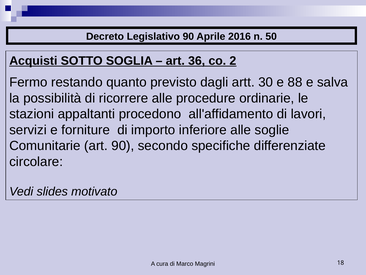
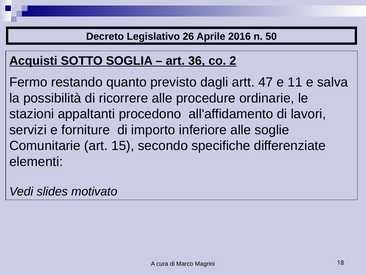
Legislativo 90: 90 -> 26 (188, 36)
30: 30 -> 47 (266, 82)
88: 88 -> 11 (295, 82)
art 90: 90 -> 15 (123, 146)
circolare: circolare -> elementi (36, 161)
